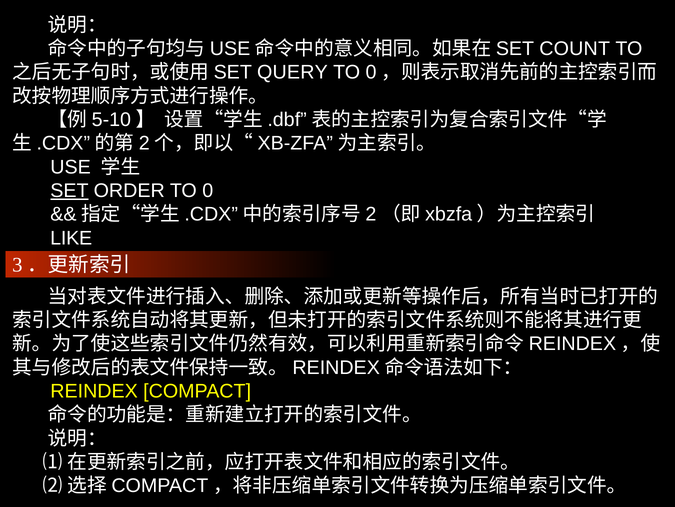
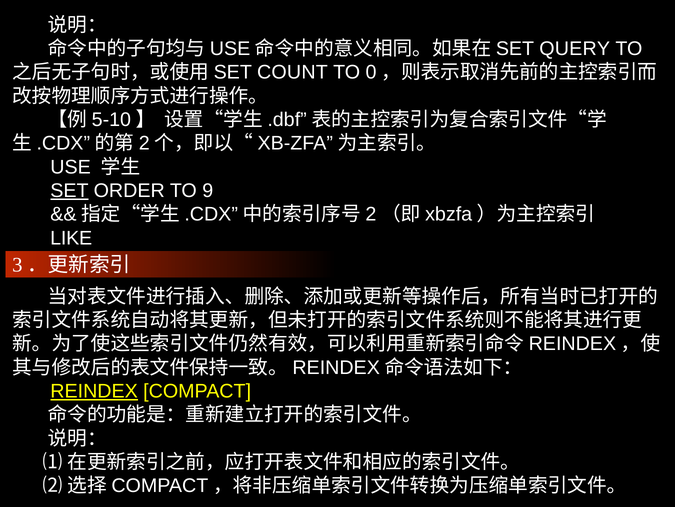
COUNT: COUNT -> QUERY (575, 49)
QUERY: QUERY -> COUNT (292, 72)
0: 0 -> 9 (208, 191)
REINDEX underline: none -> present (94, 391)
